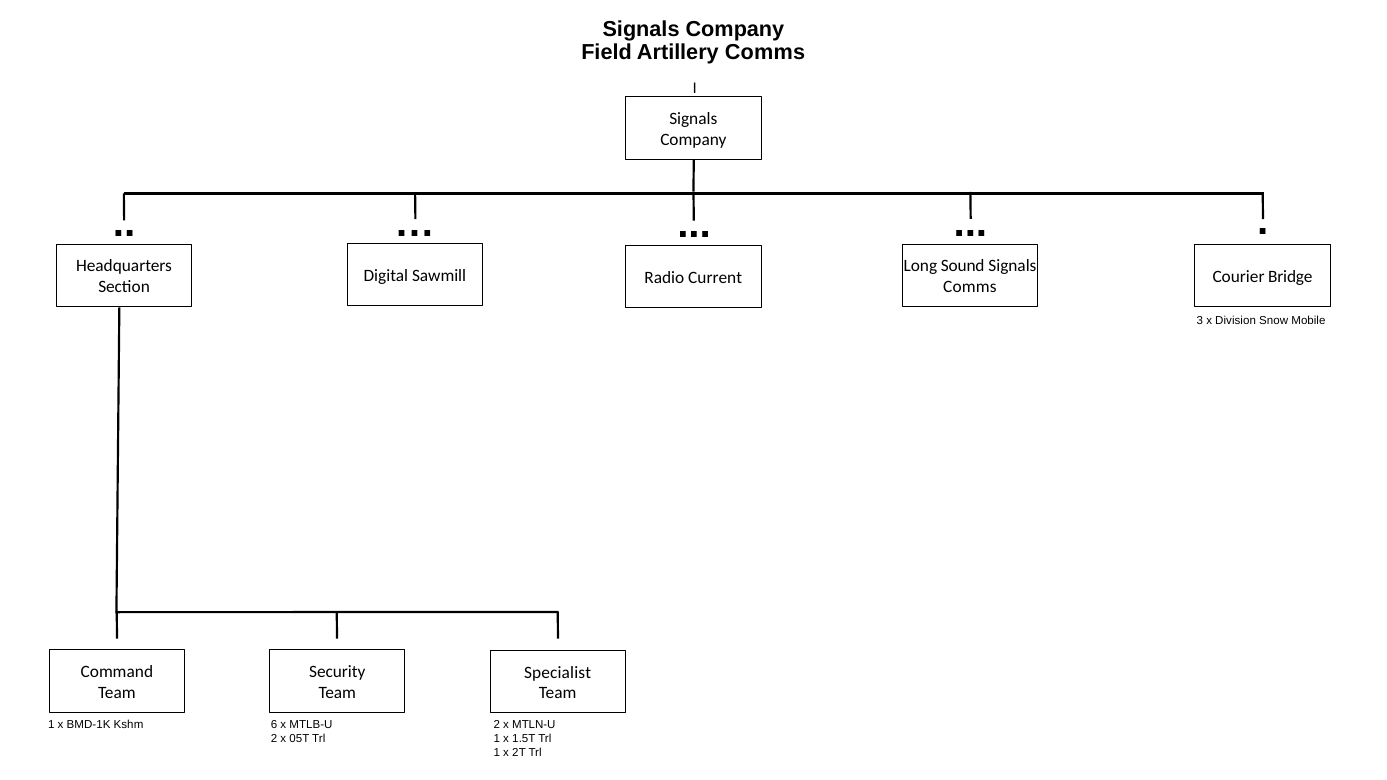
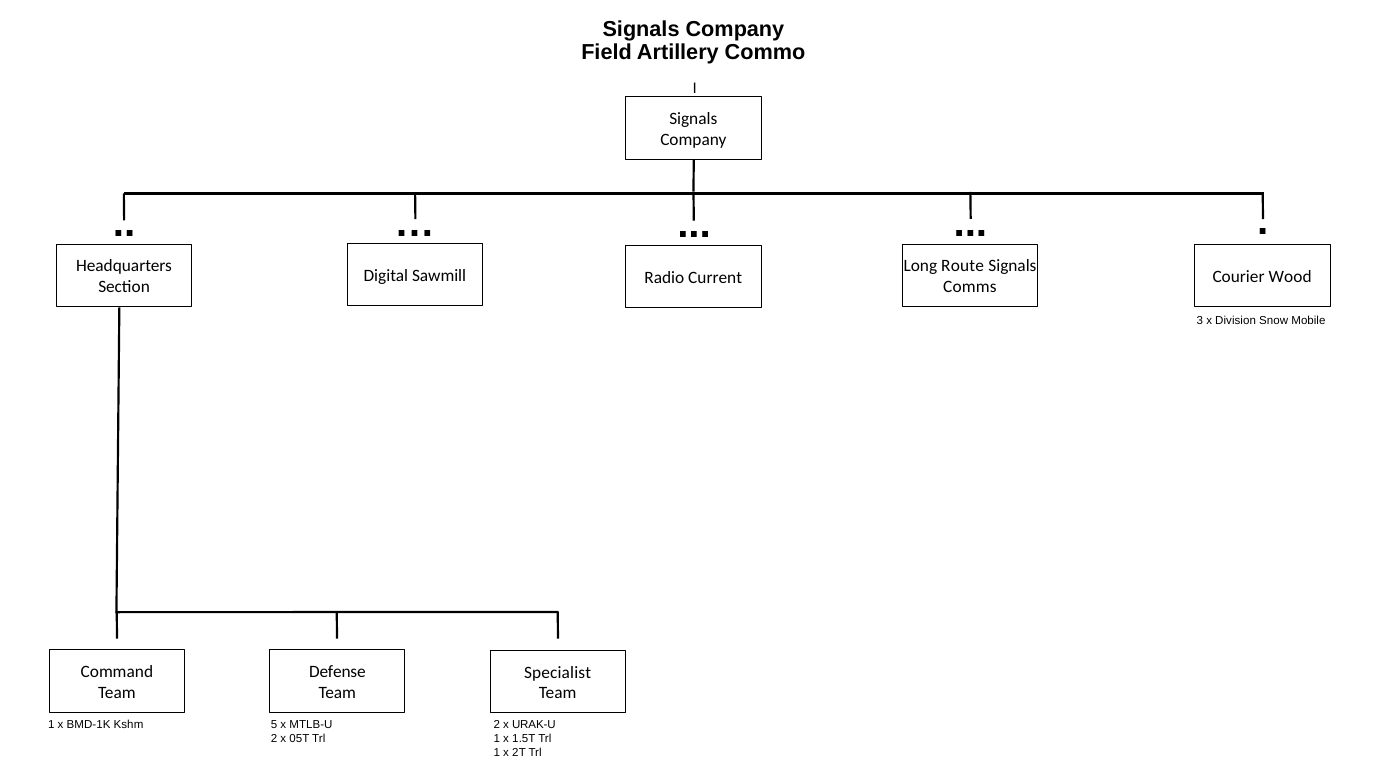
Artillery Comms: Comms -> Commo (765, 53)
Sound: Sound -> Route (963, 266)
Bridge: Bridge -> Wood (1290, 276)
Security: Security -> Defense (337, 672)
6: 6 -> 5 (274, 725)
MTLN-U: MTLN-U -> URAK-U (534, 725)
